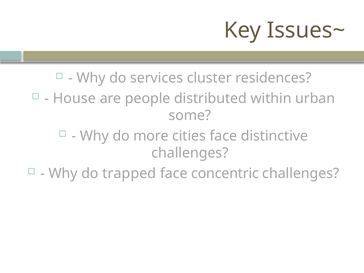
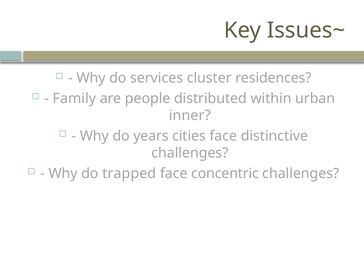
House: House -> Family (74, 98)
some: some -> inner (190, 115)
more: more -> years (151, 136)
